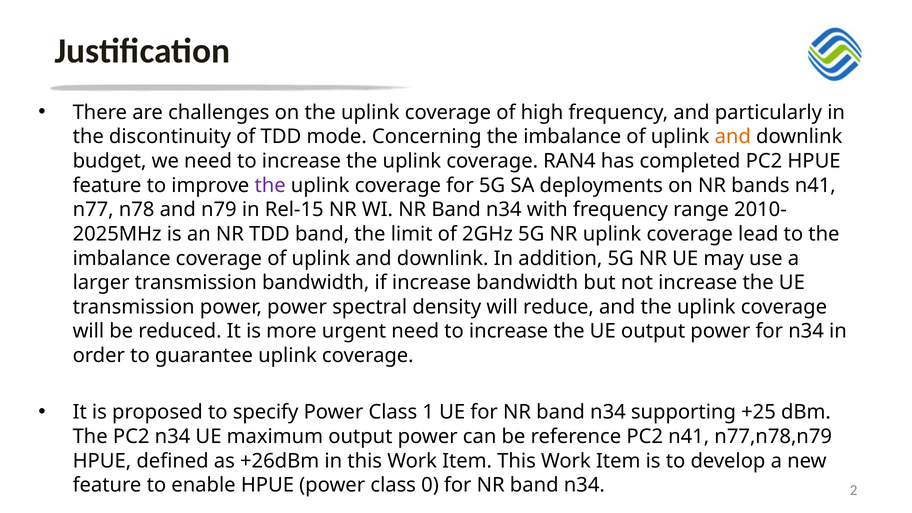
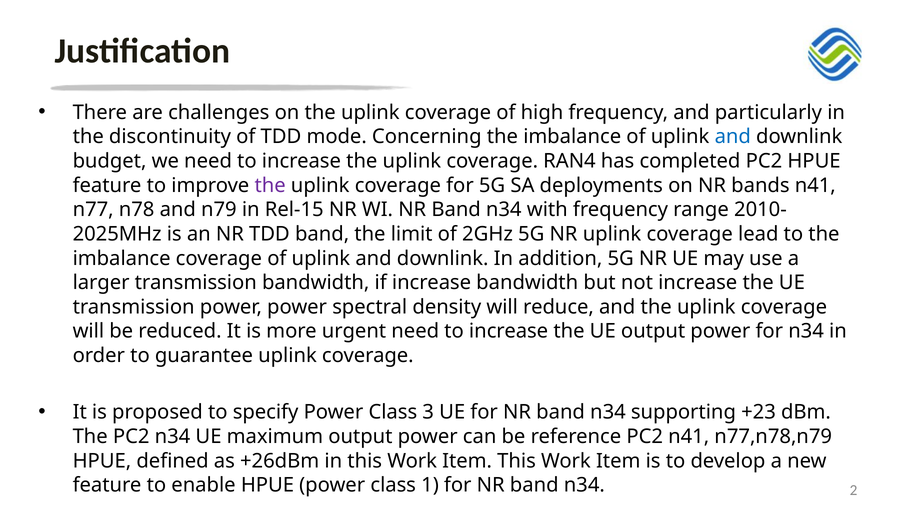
and colour: orange -> blue (733, 137)
1: 1 -> 3 (428, 412)
+25: +25 -> +23 (758, 412)
0: 0 -> 1 (430, 485)
